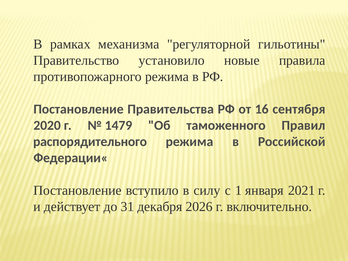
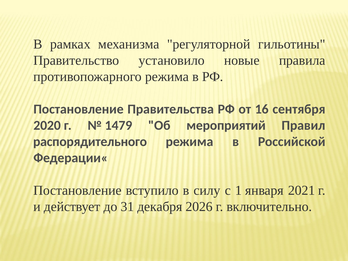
таможенного: таможенного -> мероприятий (226, 125)
